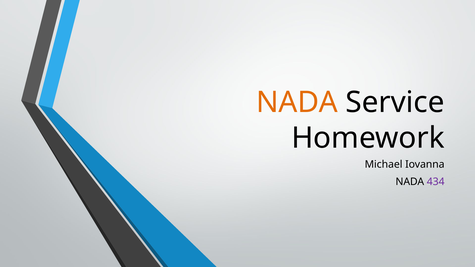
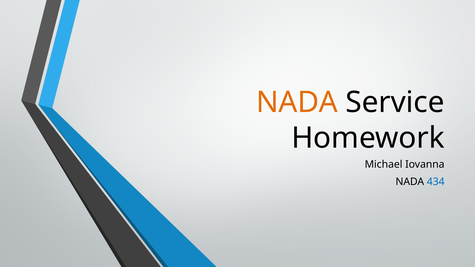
434 colour: purple -> blue (436, 182)
